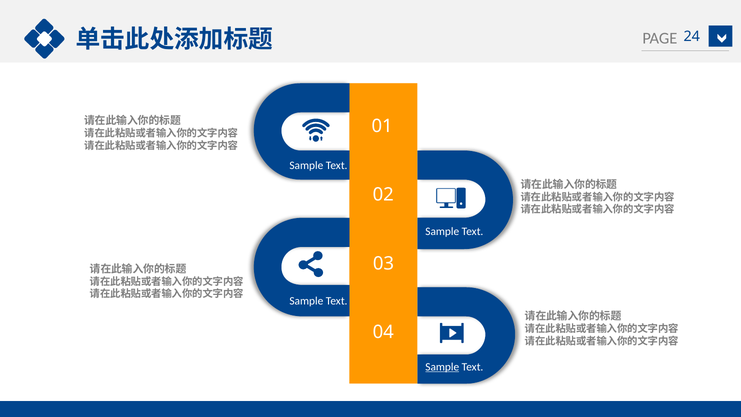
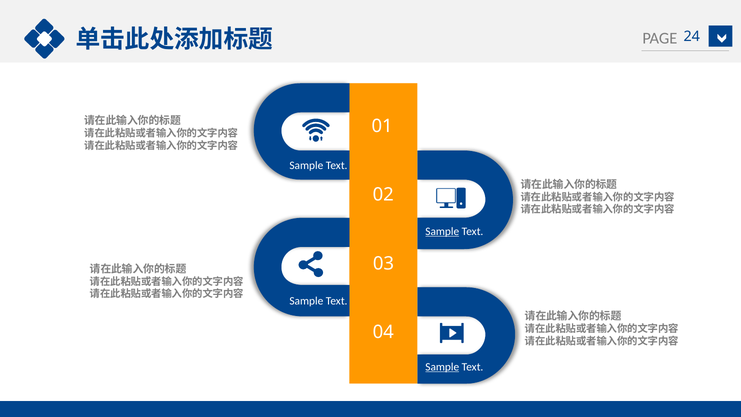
Sample underline: none -> present (442, 231)
